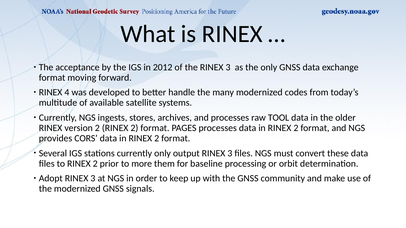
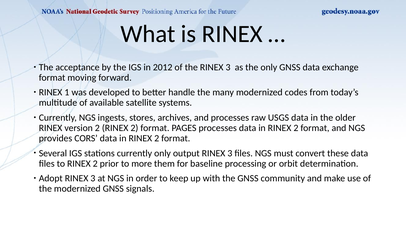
4: 4 -> 1 (67, 93)
TOOL: TOOL -> USGS (279, 118)
